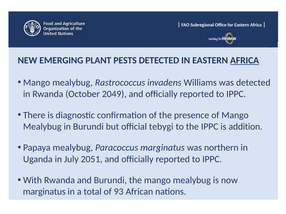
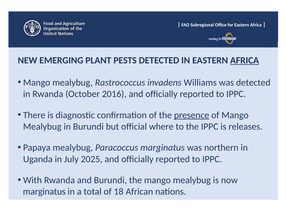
2049: 2049 -> 2016 (114, 94)
presence underline: none -> present (192, 115)
tebygi: tebygi -> where (161, 127)
addition: addition -> releases (245, 127)
2051: 2051 -> 2025 (92, 159)
93: 93 -> 18 (119, 192)
